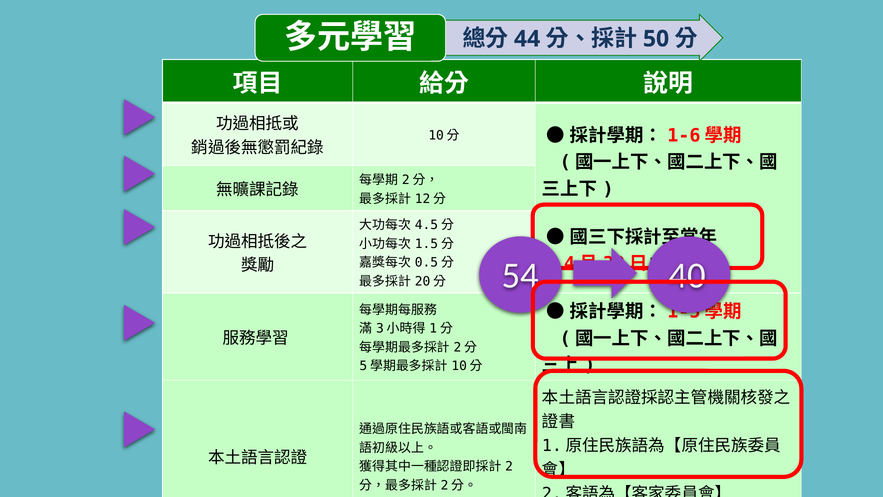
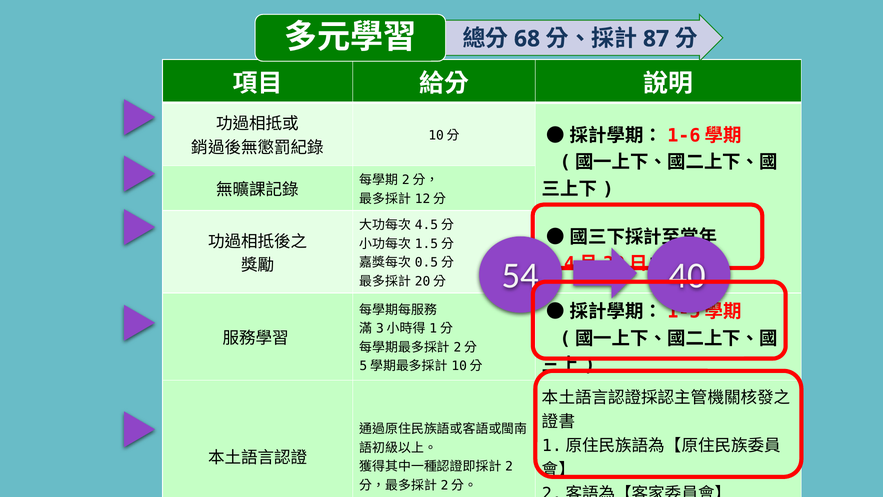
44: 44 -> 68 (527, 39)
50: 50 -> 87 (656, 39)
